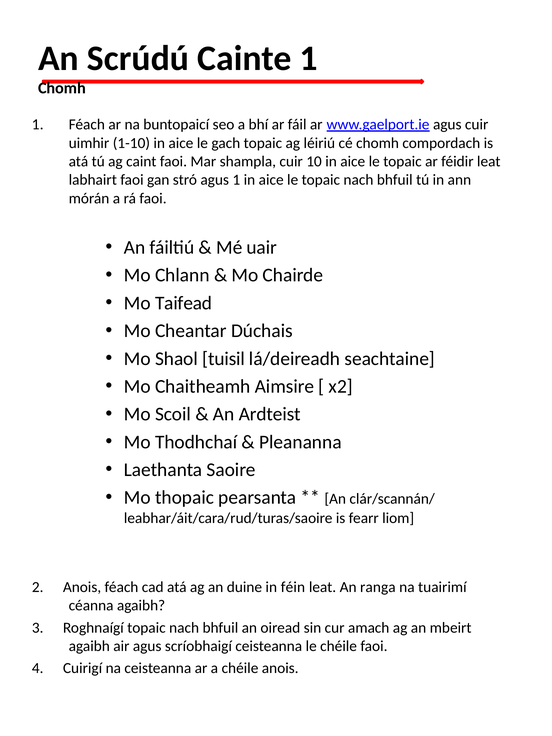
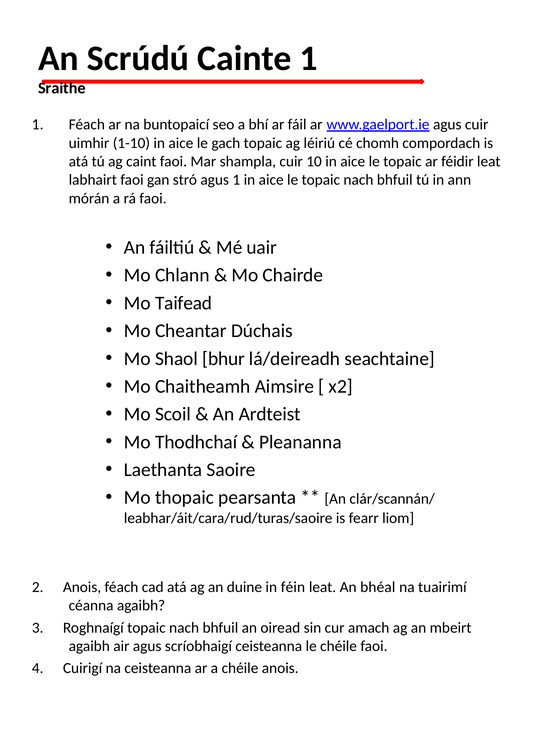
Chomh: Chomh -> Sraithe (62, 88)
tuisil: tuisil -> bhur (224, 359)
ranga: ranga -> bhéal (378, 587)
